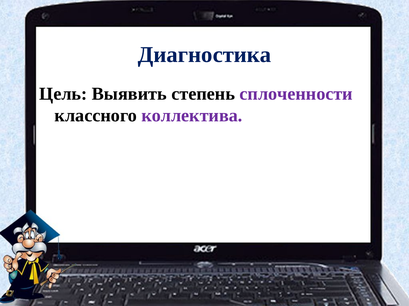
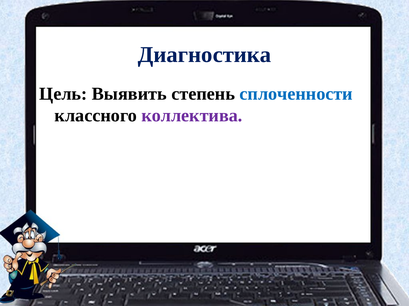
сплоченности colour: purple -> blue (296, 94)
